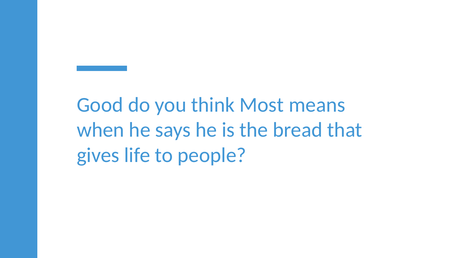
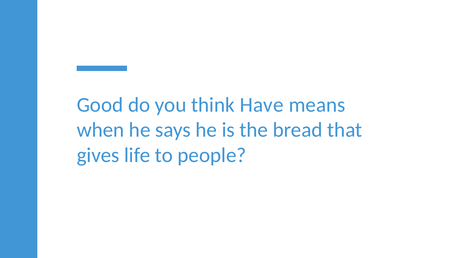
Most: Most -> Have (262, 105)
